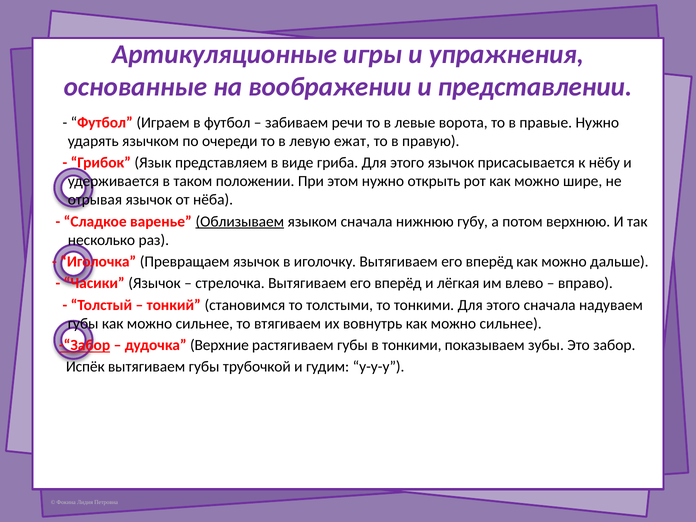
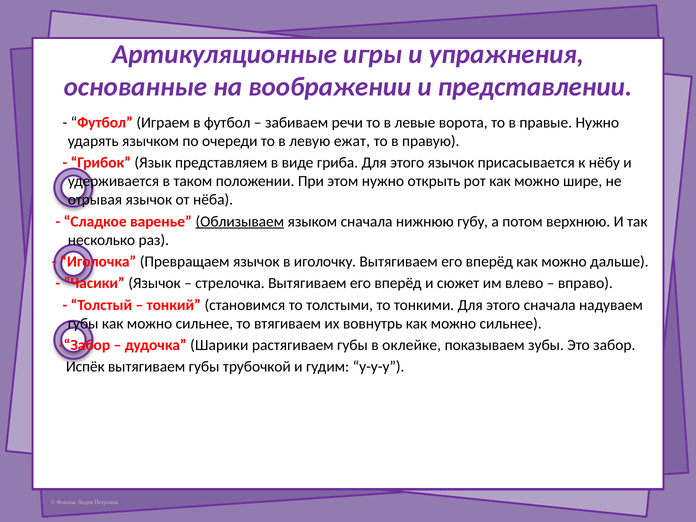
лёгкая: лёгкая -> сюжет (458, 283)
-“Забор underline: present -> none (85, 345)
Верхние: Верхние -> Шарики (219, 345)
в тонкими: тонкими -> оклейке (412, 345)
